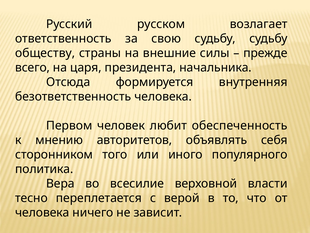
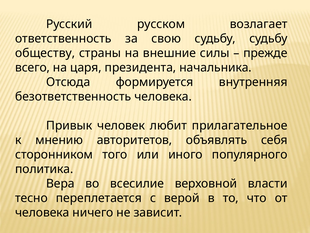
Первом: Первом -> Привык (69, 125)
обеспеченность: обеспеченность -> прилагательное (240, 125)
